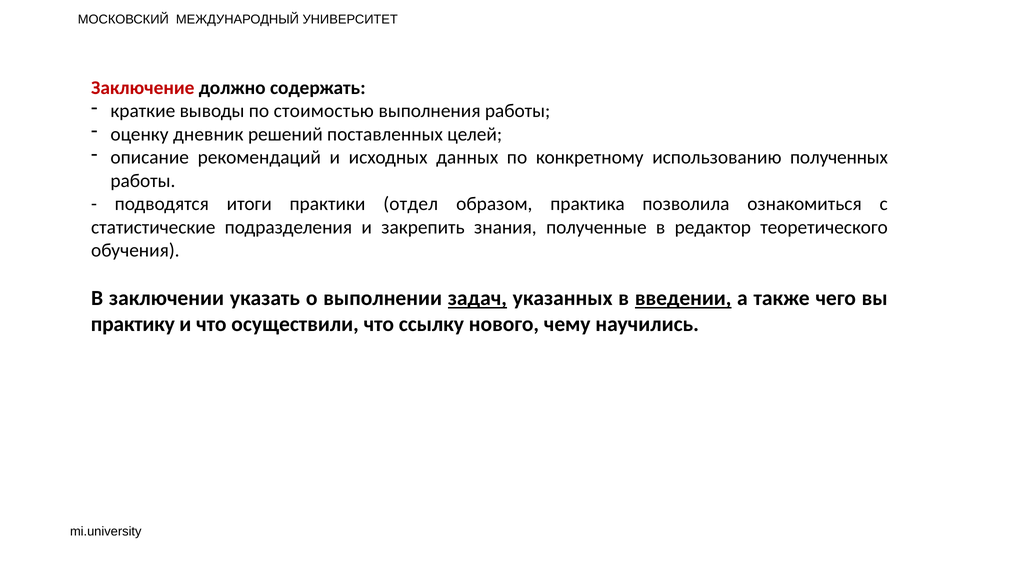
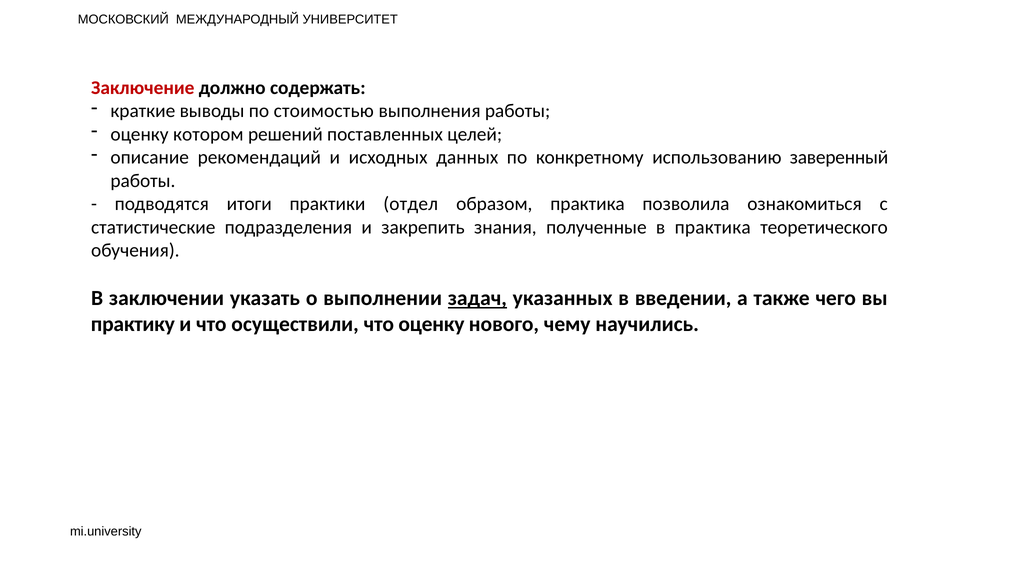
дневник: дневник -> котором (208, 134)
полученных: полученных -> заверенный (839, 157)
в редактор: редактор -> практика (713, 227)
введении underline: present -> none (683, 298)
что ссылку: ссылку -> оценку (431, 324)
